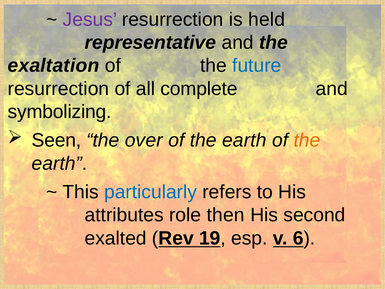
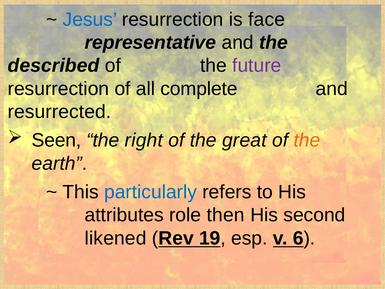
Jesus colour: purple -> blue (90, 19)
held: held -> face (267, 19)
exaltation: exaltation -> described (54, 66)
future colour: blue -> purple (257, 66)
symbolizing: symbolizing -> resurrected (59, 112)
over: over -> right (144, 140)
earth: earth -> great (244, 140)
exalted: exalted -> likened (116, 238)
